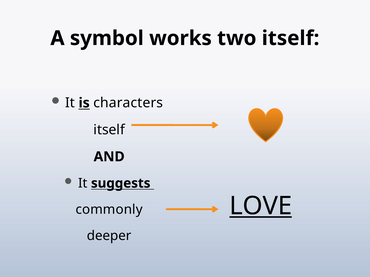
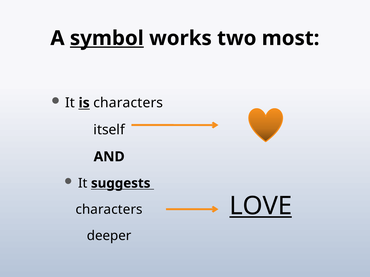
symbol underline: none -> present (107, 38)
two itself: itself -> most (291, 38)
commonly: commonly -> characters (109, 210)
